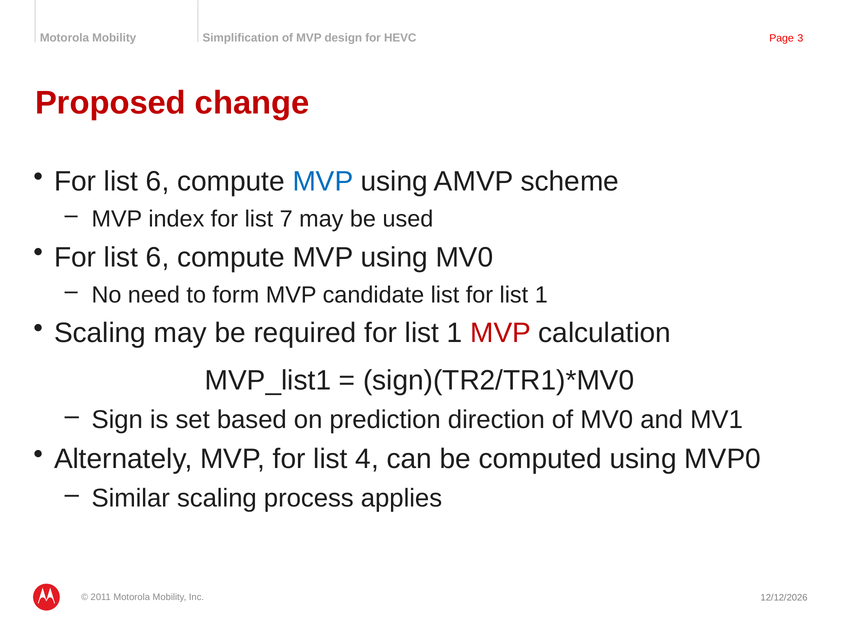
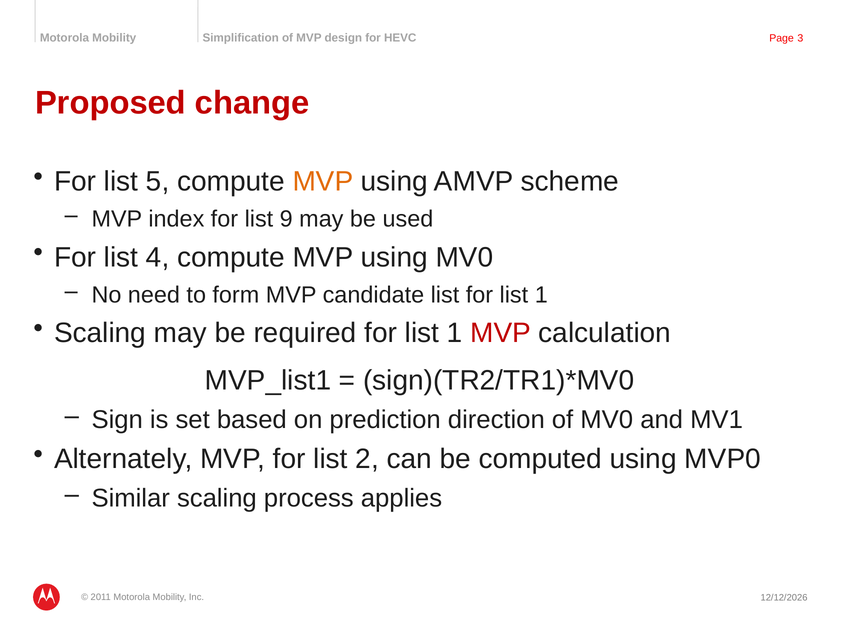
6: 6 -> 5 (158, 182)
MVP colour: blue -> orange (323, 182)
7: 7 -> 9 (286, 219)
6: 6 -> 4 (158, 257)
4: 4 -> 2 (367, 460)
